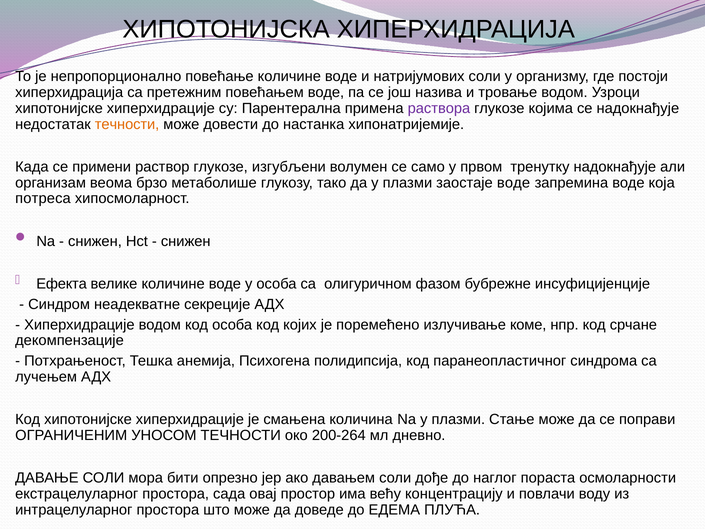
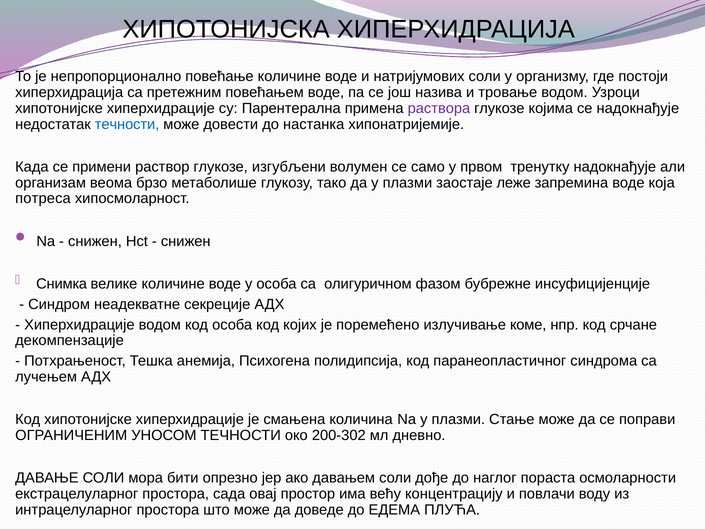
течности colour: orange -> blue (127, 124)
заостаје воде: воде -> леже (514, 183)
Ефекта: Ефекта -> Снимка (62, 284)
200-264: 200-264 -> 200-302 (339, 435)
